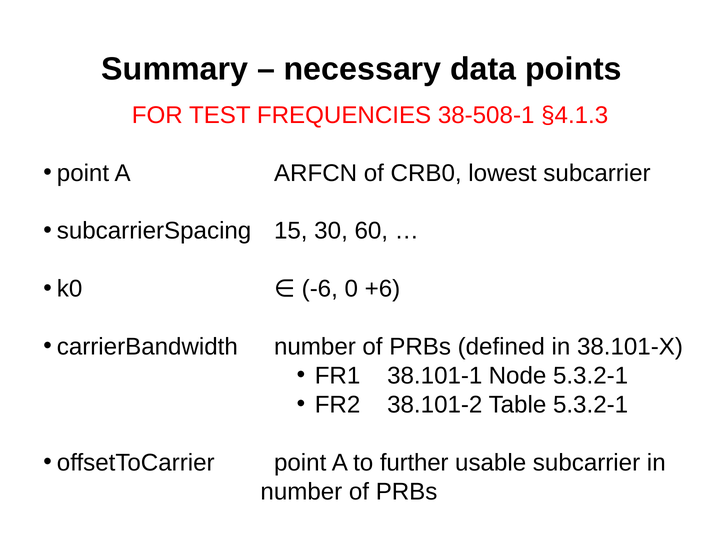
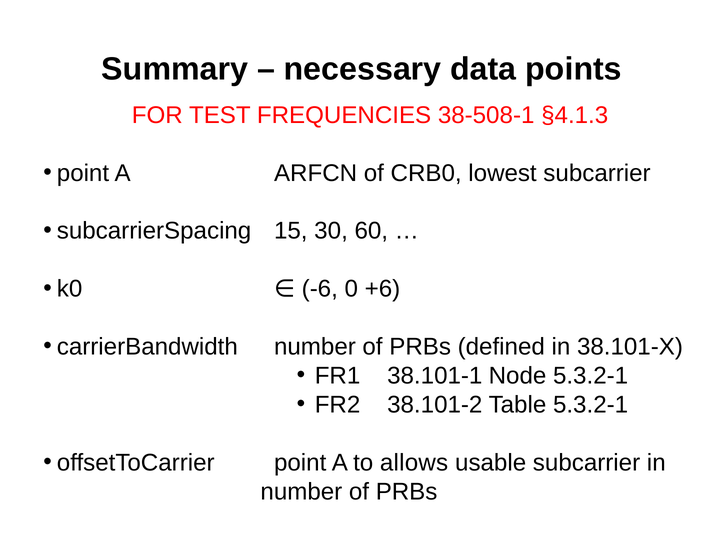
further: further -> allows (414, 463)
